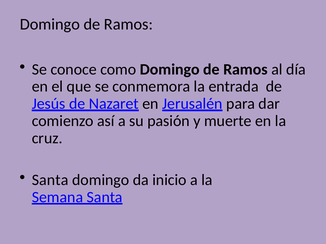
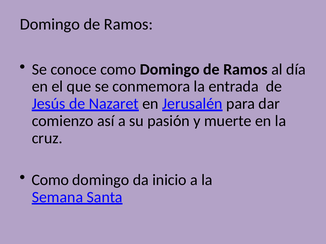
Santa: Santa -> Como (50, 180)
